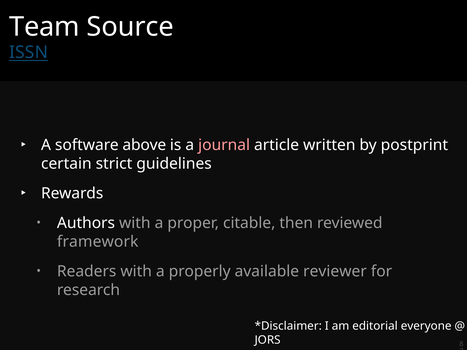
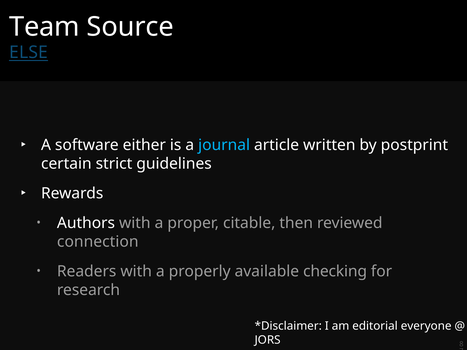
ISSN: ISSN -> ELSE (29, 53)
above: above -> either (144, 145)
journal colour: pink -> light blue (224, 145)
framework: framework -> connection (98, 242)
reviewer: reviewer -> checking (335, 271)
